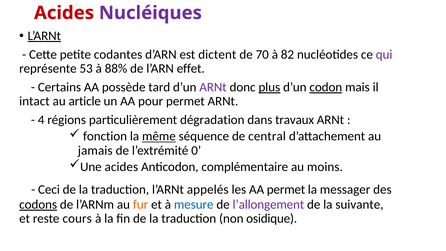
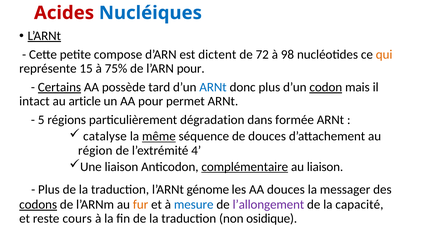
Nucléiques colour: purple -> blue (150, 13)
codantes: codantes -> compose (118, 55)
70: 70 -> 72 (262, 55)
82: 82 -> 98 (287, 55)
qui colour: purple -> orange (384, 55)
53: 53 -> 15 (86, 69)
88%: 88% -> 75% (116, 69)
l’ARN effet: effet -> pour (191, 69)
Certains underline: none -> present (59, 87)
ARNt colour: purple -> blue (213, 87)
plus underline: present -> none (269, 87)
4: 4 -> 5 (41, 120)
travaux: travaux -> formée (295, 120)
fonction: fonction -> catalyse (105, 136)
de central: central -> douces (267, 136)
jamais: jamais -> région (95, 150)
0: 0 -> 4 (196, 150)
Une acides: acides -> liaison (121, 167)
complémentaire underline: none -> present (245, 167)
au moins: moins -> liaison (325, 167)
Ceci: Ceci -> Plus (49, 189)
appelés: appelés -> génome (208, 189)
AA permet: permet -> douces (286, 189)
suivante: suivante -> capacité (359, 204)
